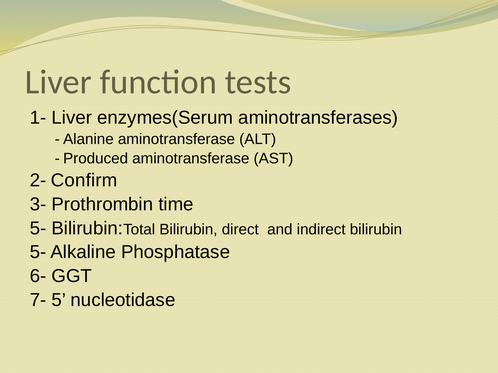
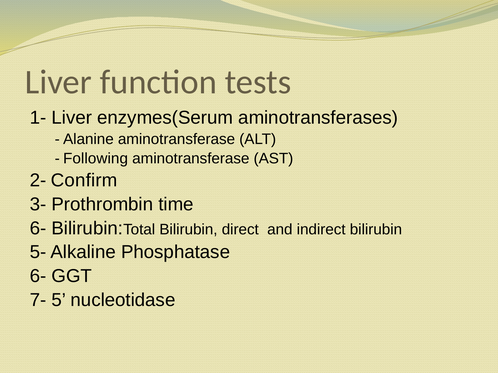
Produced: Produced -> Following (96, 159)
5-: 5- -> 6- (38, 229)
